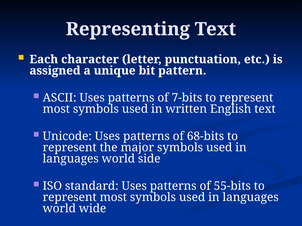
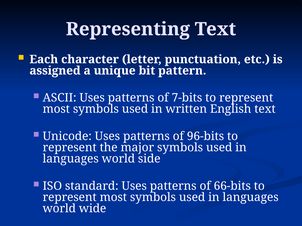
68-bits: 68-bits -> 96-bits (205, 137)
55-bits: 55-bits -> 66-bits (232, 186)
